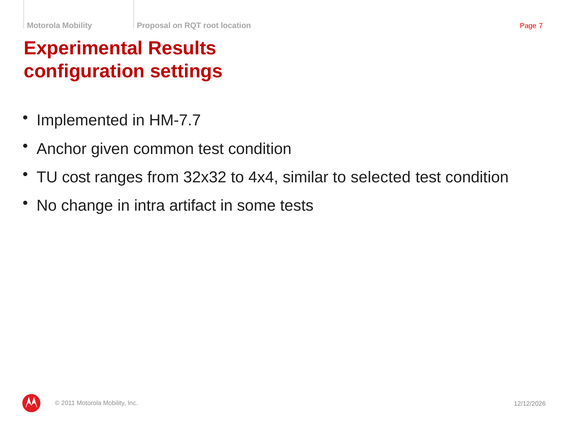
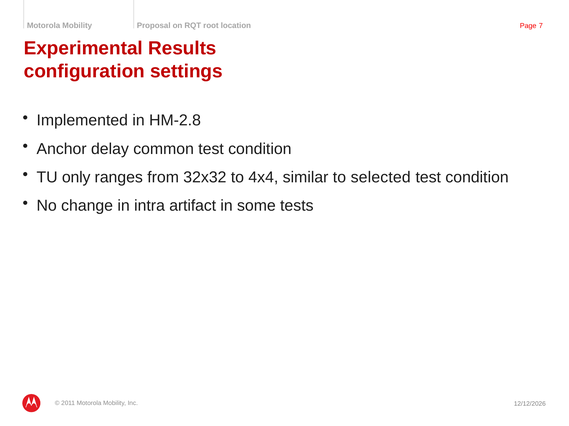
HM-7.7: HM-7.7 -> HM-2.8 (175, 121)
given: given -> delay (110, 149)
cost: cost -> only (76, 178)
